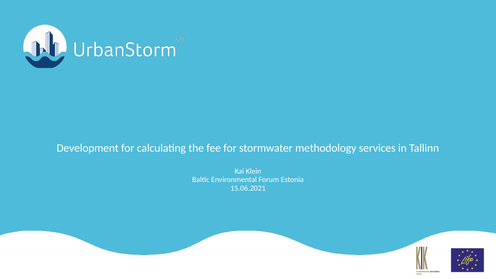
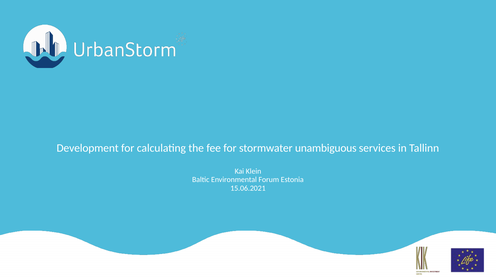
methodology: methodology -> unambiguous (326, 148)
